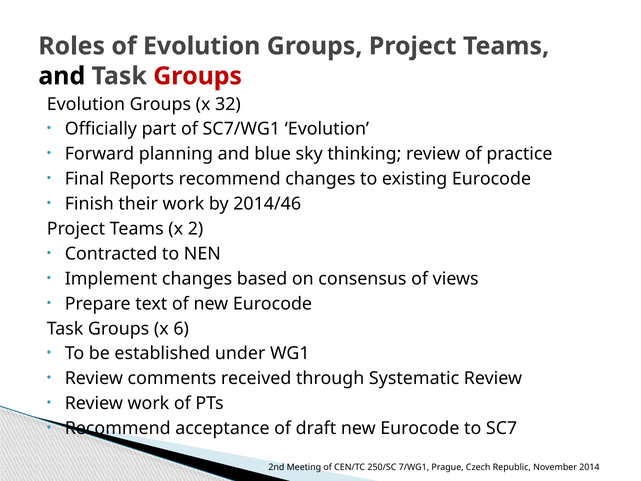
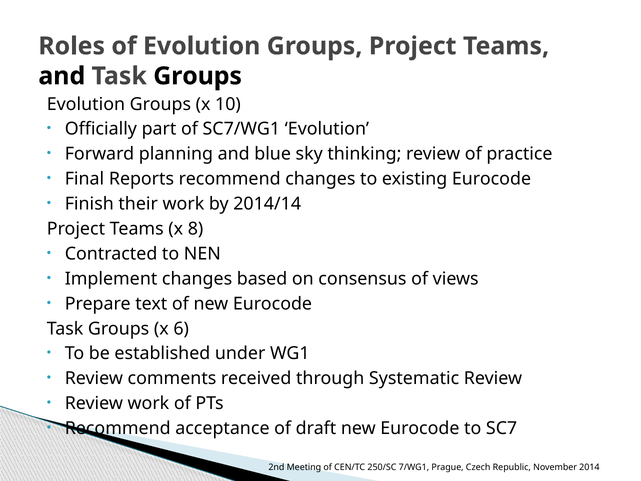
Groups colour: red -> black (198, 76)
32: 32 -> 10 (228, 104)
2014/46: 2014/46 -> 2014/14 (267, 204)
2: 2 -> 8 (196, 229)
